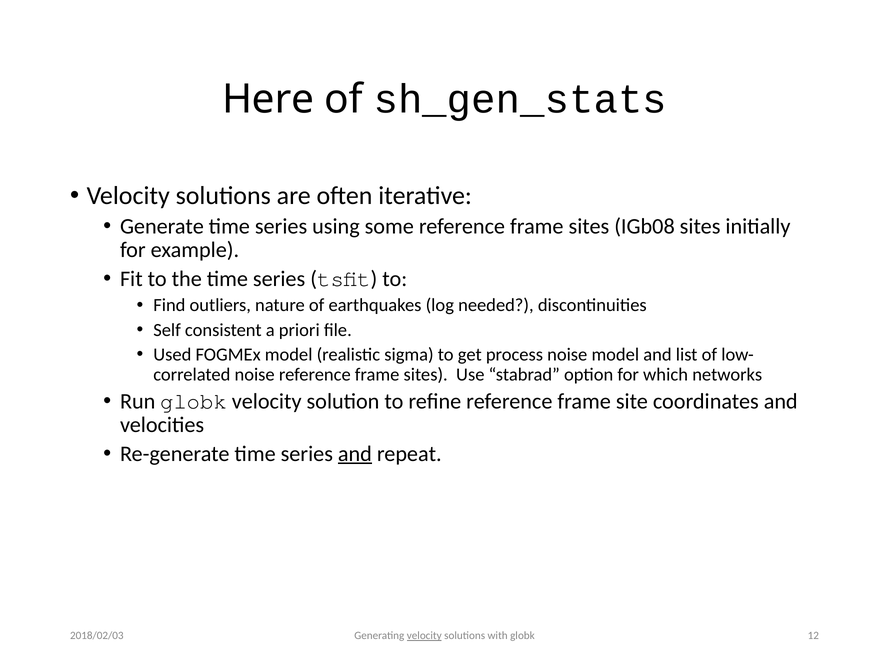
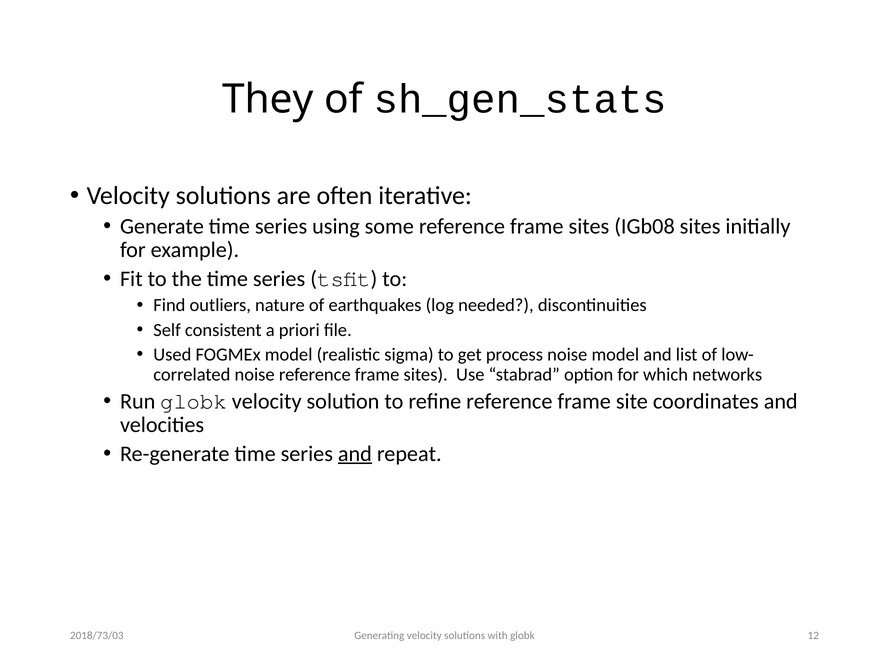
Here: Here -> They (268, 100)
velocity underline: present -> none (424, 636)
2018/02/03: 2018/02/03 -> 2018/73/03 (97, 636)
